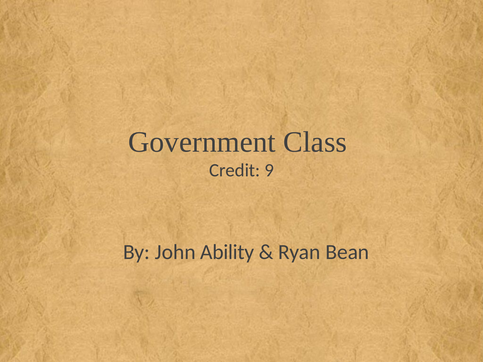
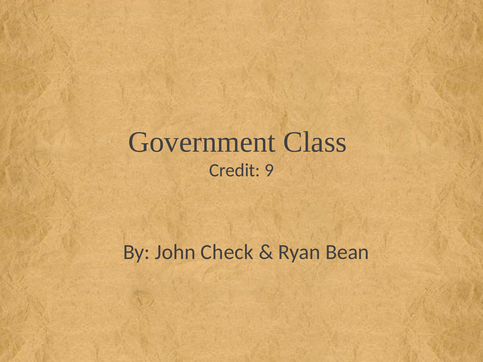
Ability: Ability -> Check (227, 252)
